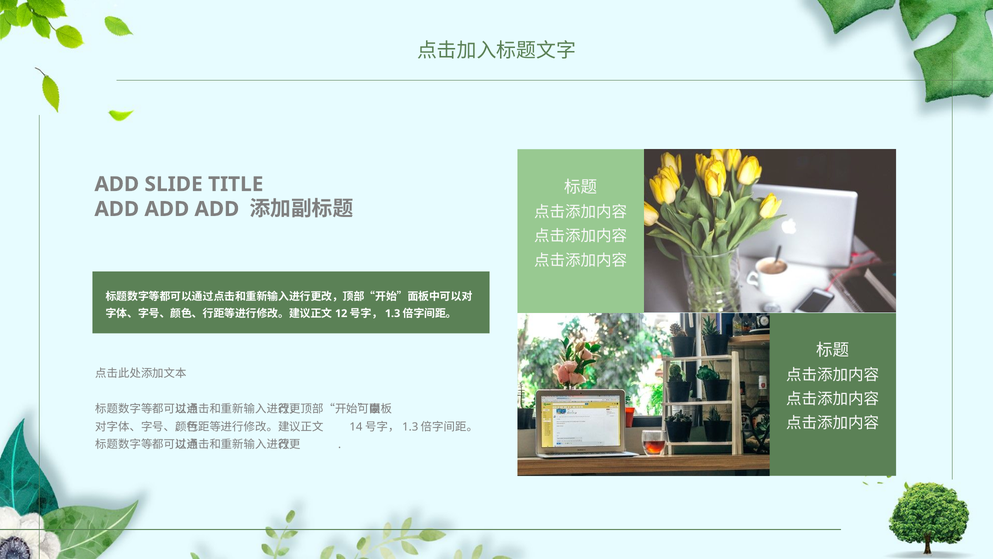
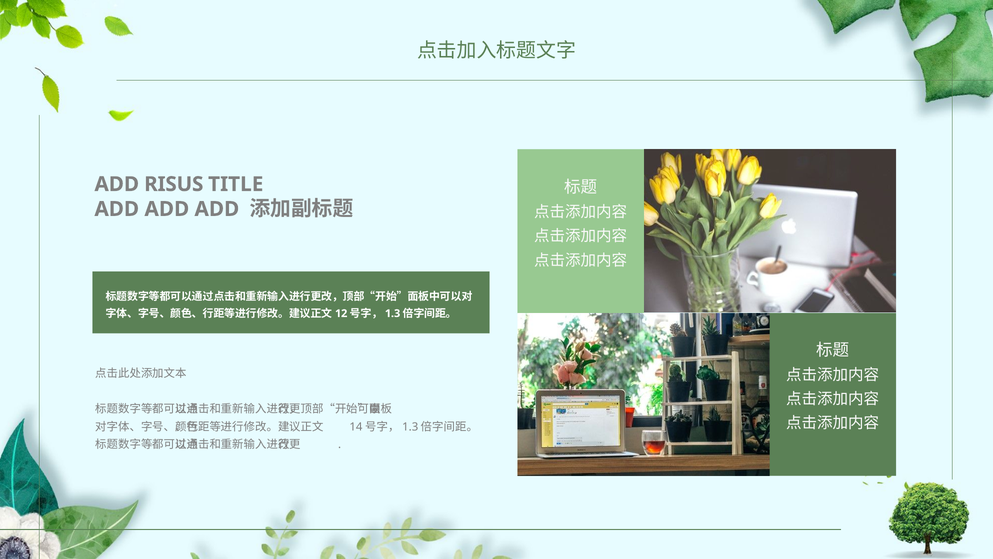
SLIDE: SLIDE -> RISUS (174, 184)
